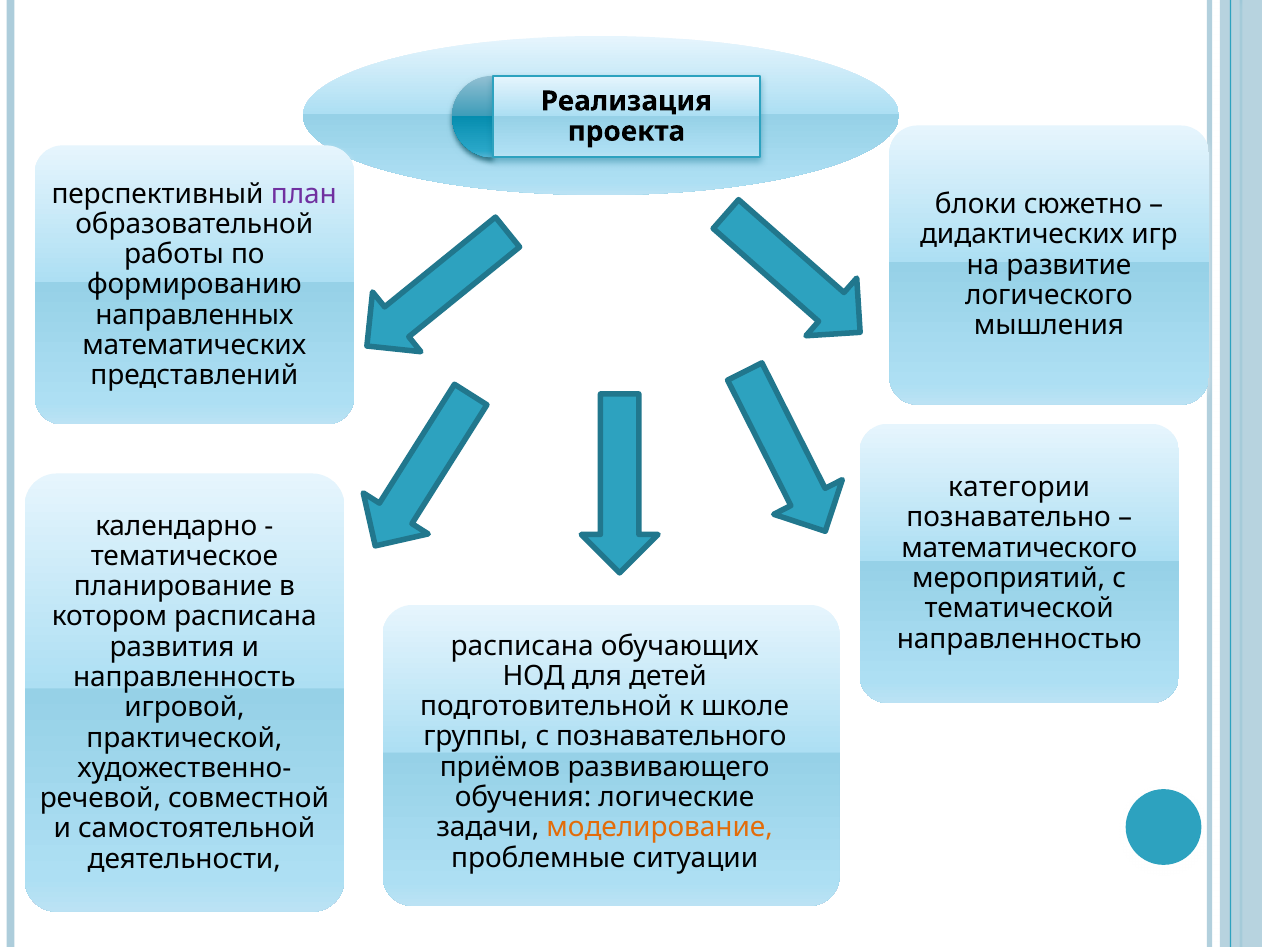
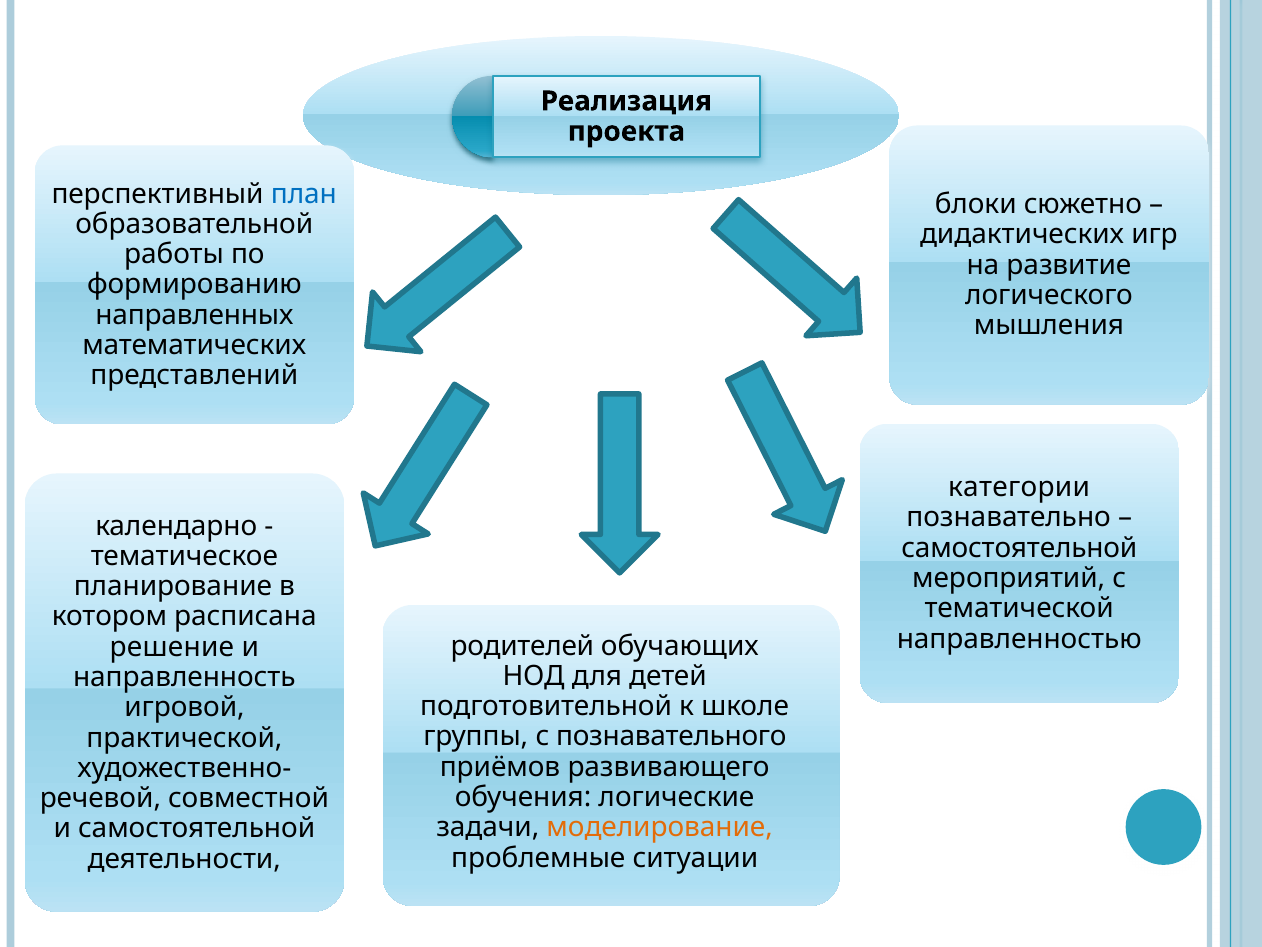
план colour: purple -> blue (304, 194)
математического: математического -> самостоятельной (1019, 548)
расписана: расписана -> родителей (522, 646)
развития: развития -> решение (172, 647)
